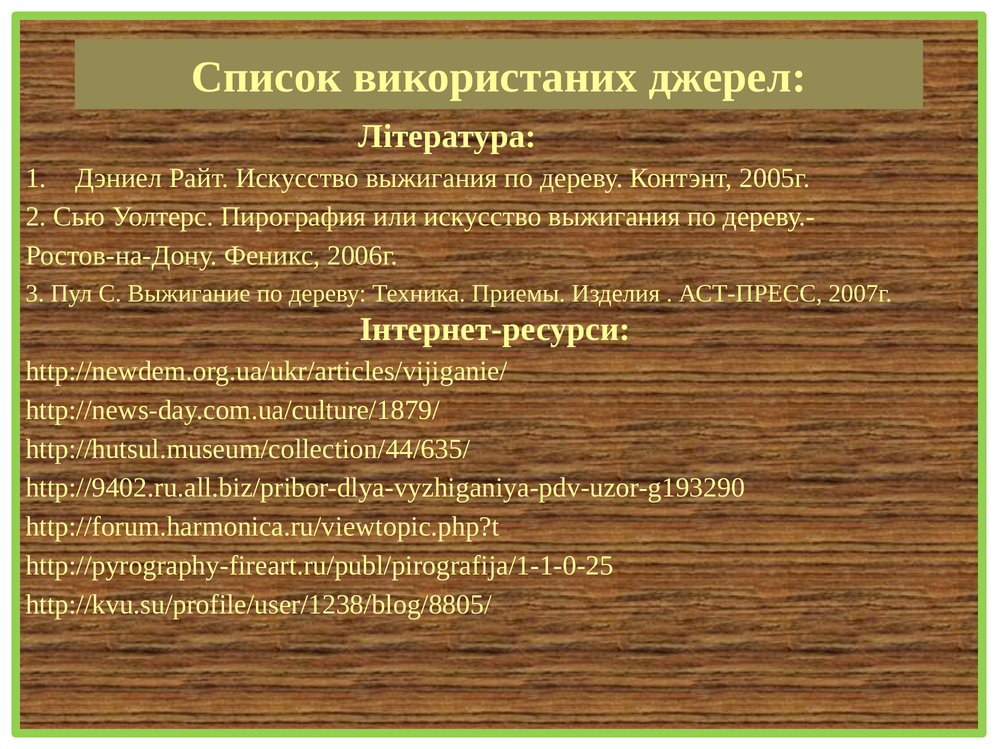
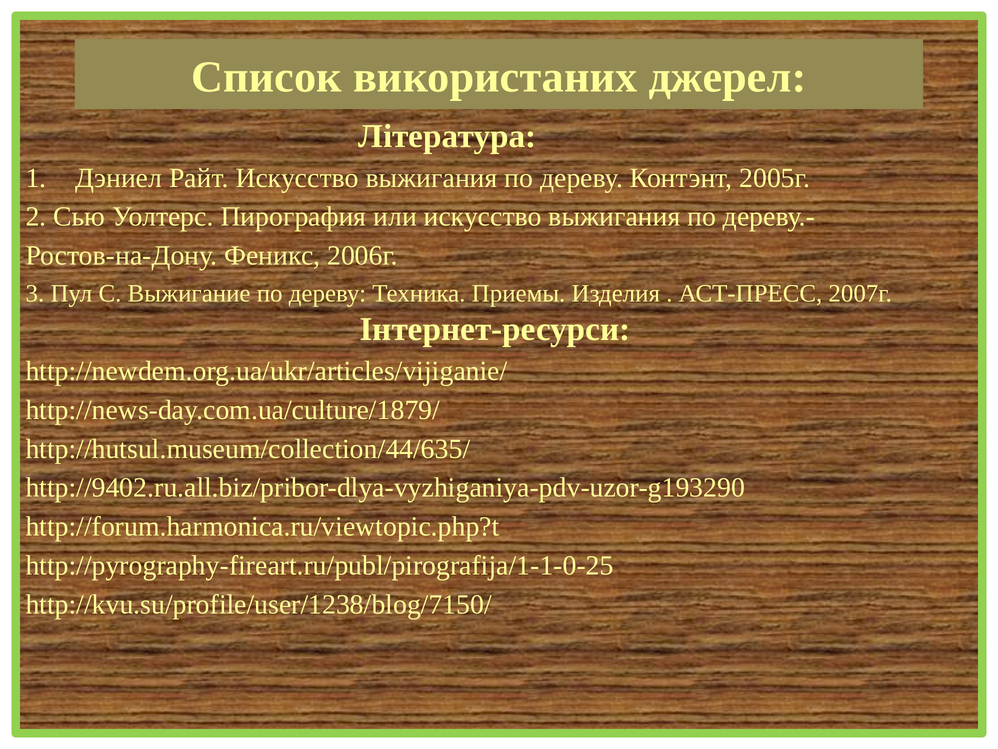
http://kvu.su/profile/user/1238/blog/8805/: http://kvu.su/profile/user/1238/blog/8805/ -> http://kvu.su/profile/user/1238/blog/7150/ (259, 604)
